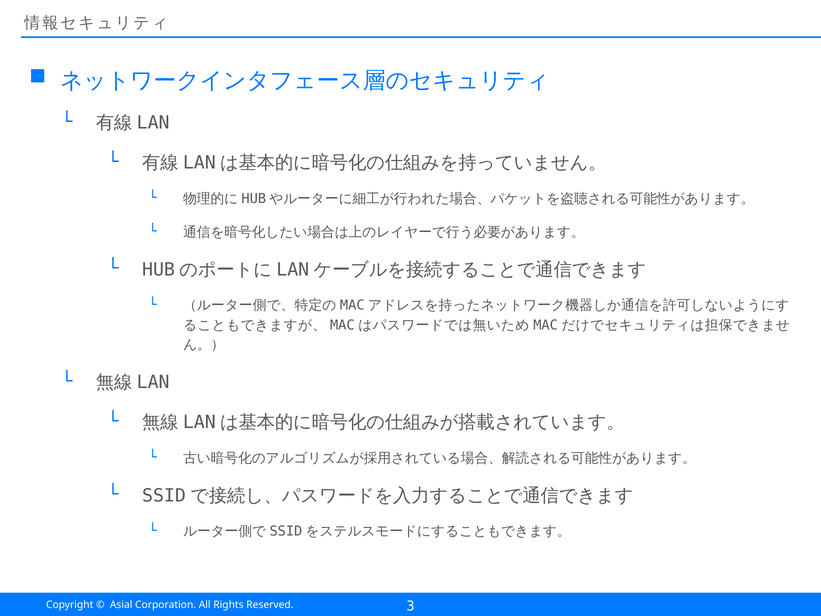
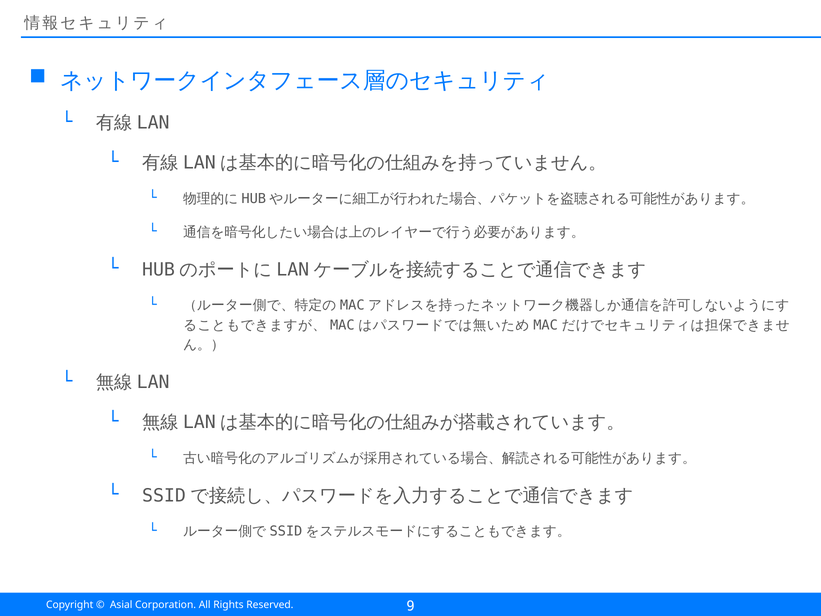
3: 3 -> 9 (411, 606)
